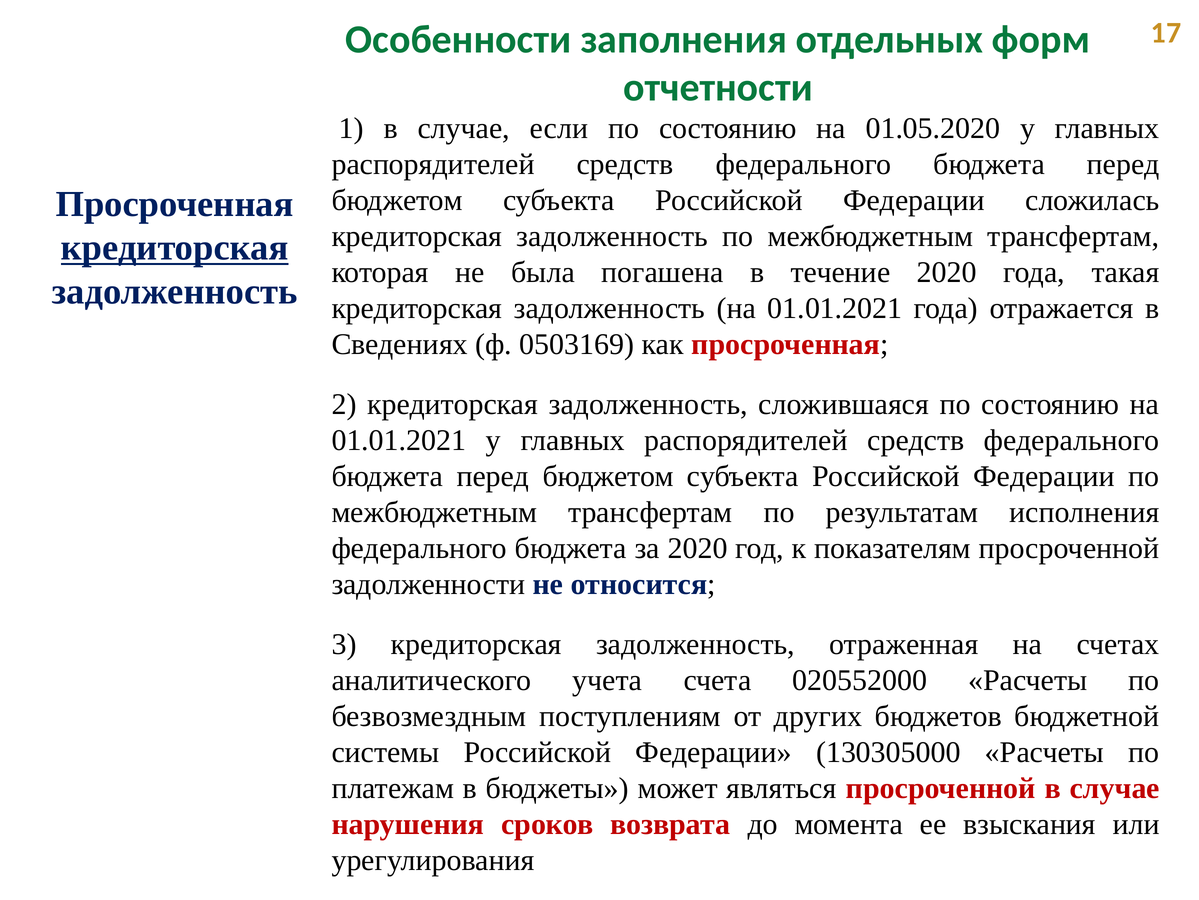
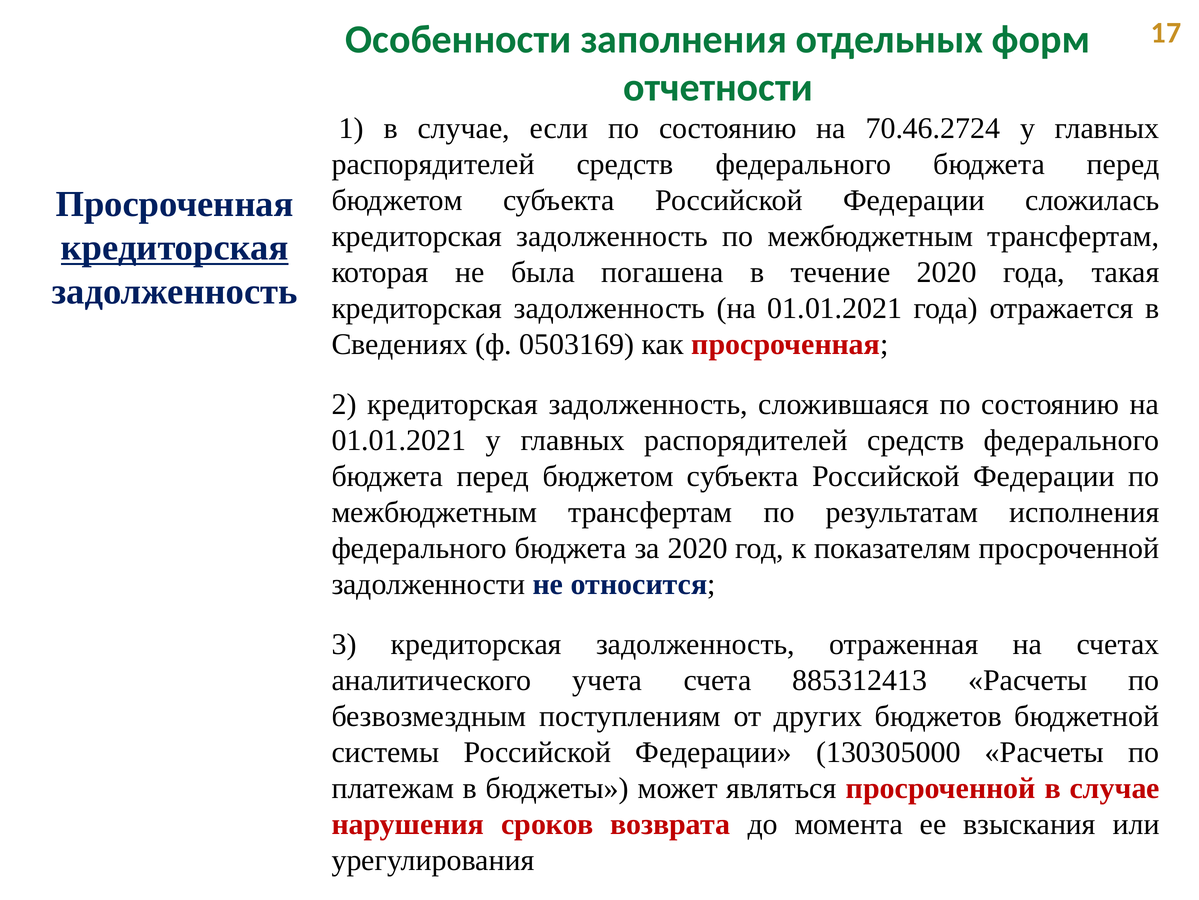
01.05.2020: 01.05.2020 -> 70.46.2724 (933, 128)
020552000: 020552000 -> 885312413 (860, 680)
